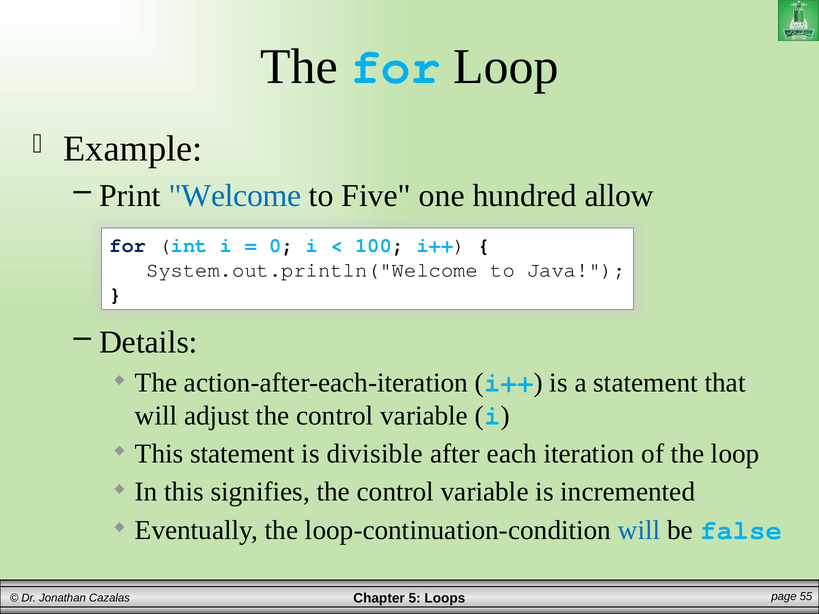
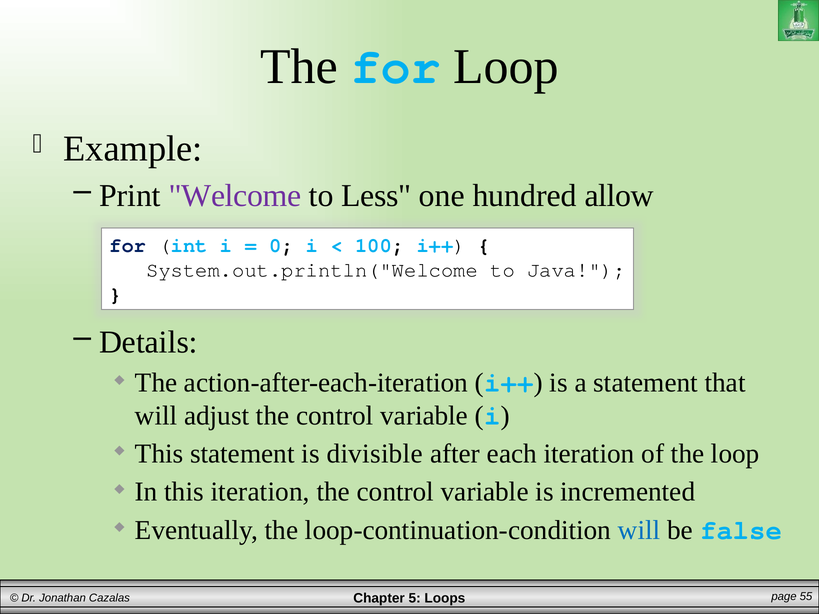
Welcome colour: blue -> purple (235, 196)
Five: Five -> Less (376, 196)
this signifies: signifies -> iteration (260, 492)
